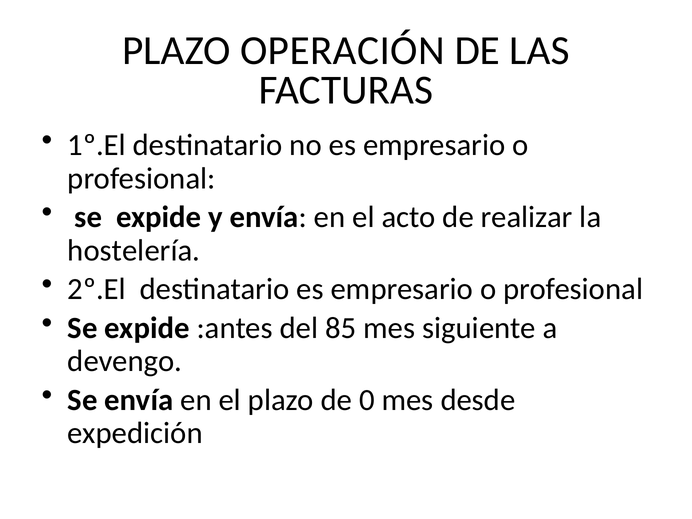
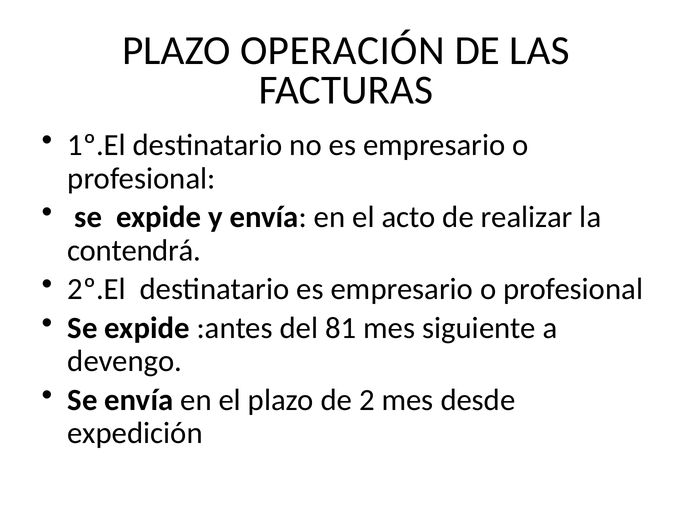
hostelería: hostelería -> contendrá (134, 250)
85: 85 -> 81 (341, 328)
0: 0 -> 2 (367, 400)
